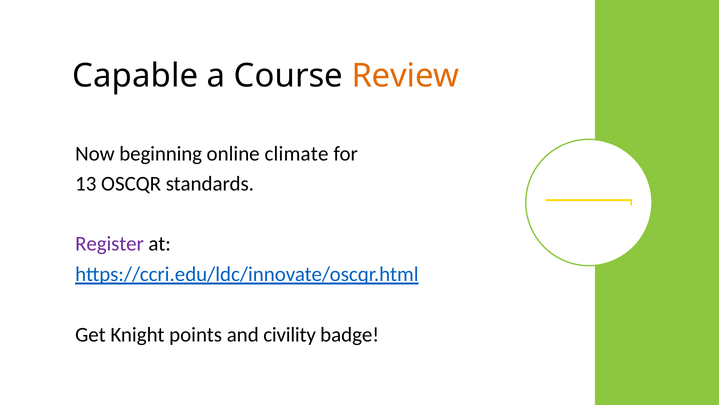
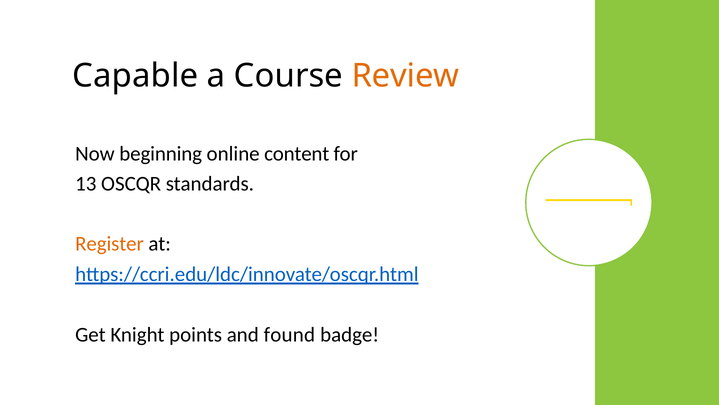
climate: climate -> content (297, 153)
Register colour: purple -> orange (110, 244)
civility: civility -> found (289, 334)
